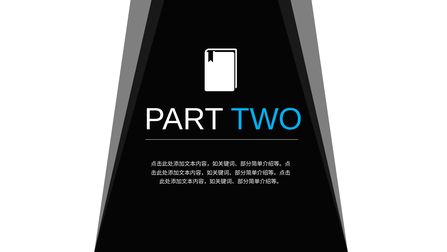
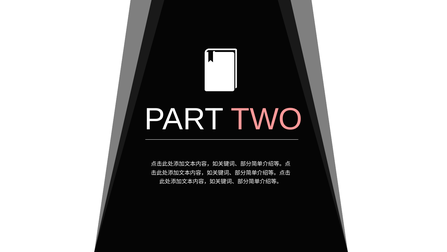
TWO colour: light blue -> pink (267, 119)
